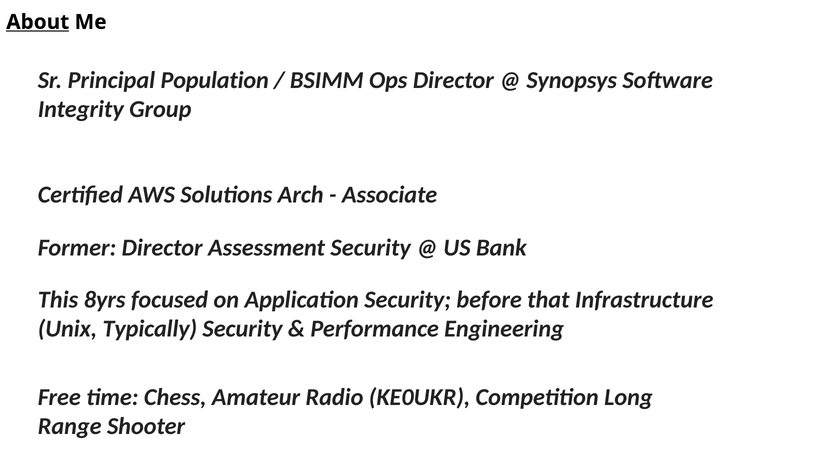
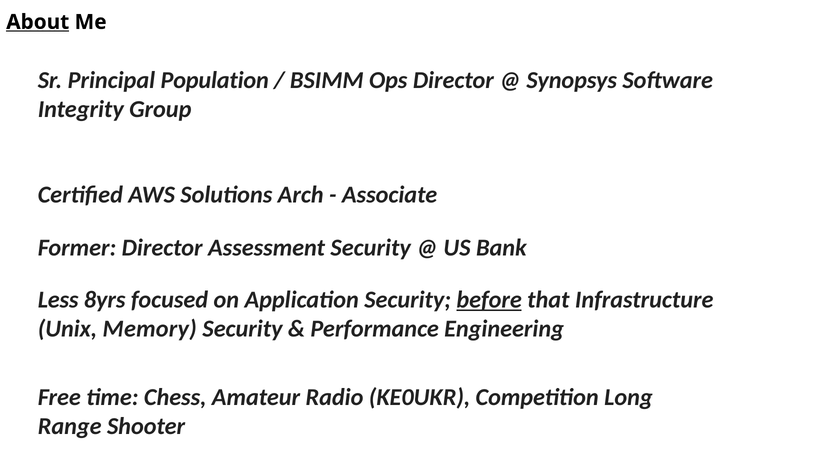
This: This -> Less (58, 300)
before underline: none -> present (489, 300)
Typically: Typically -> Memory (150, 329)
